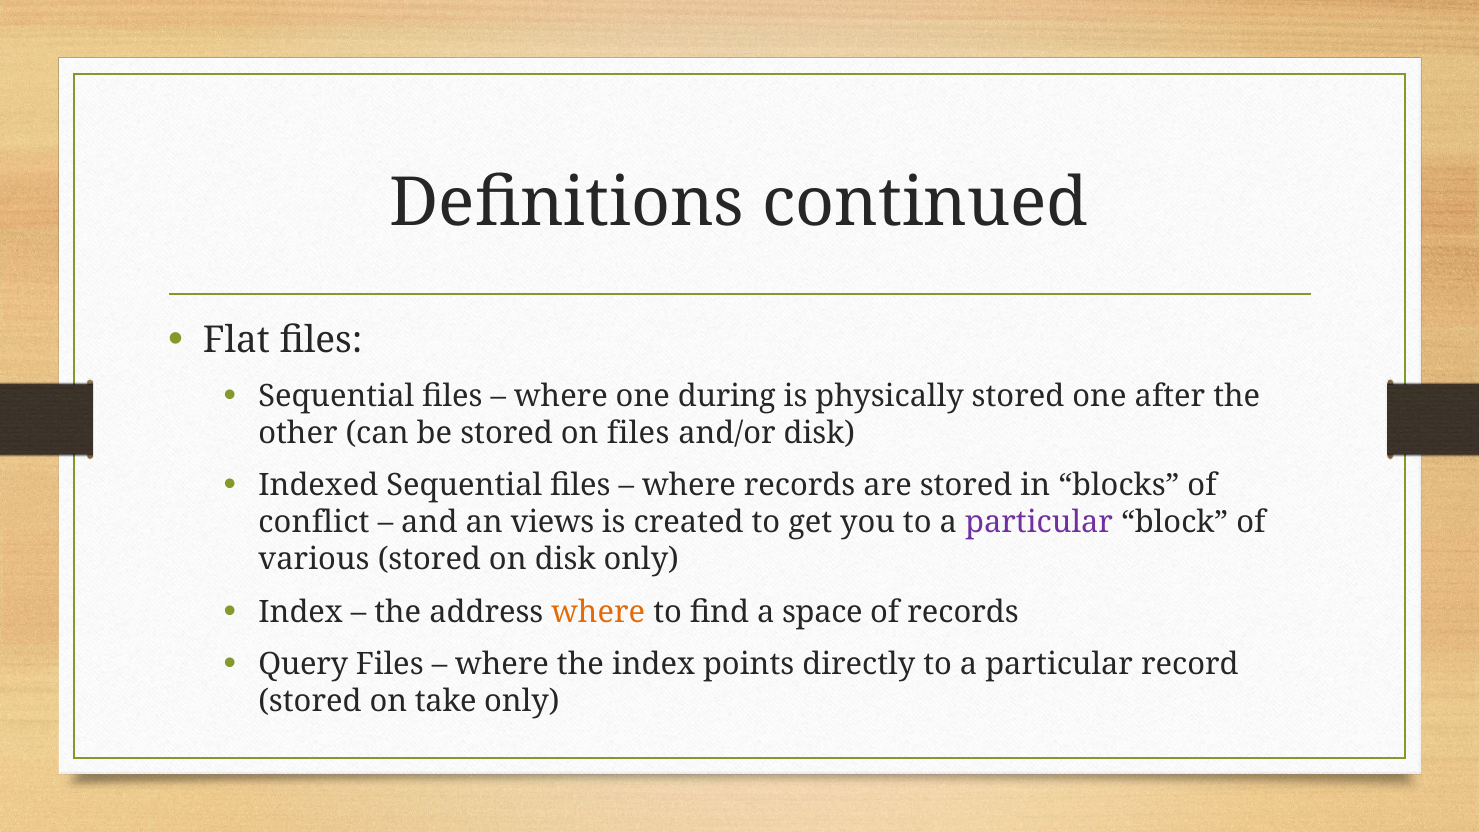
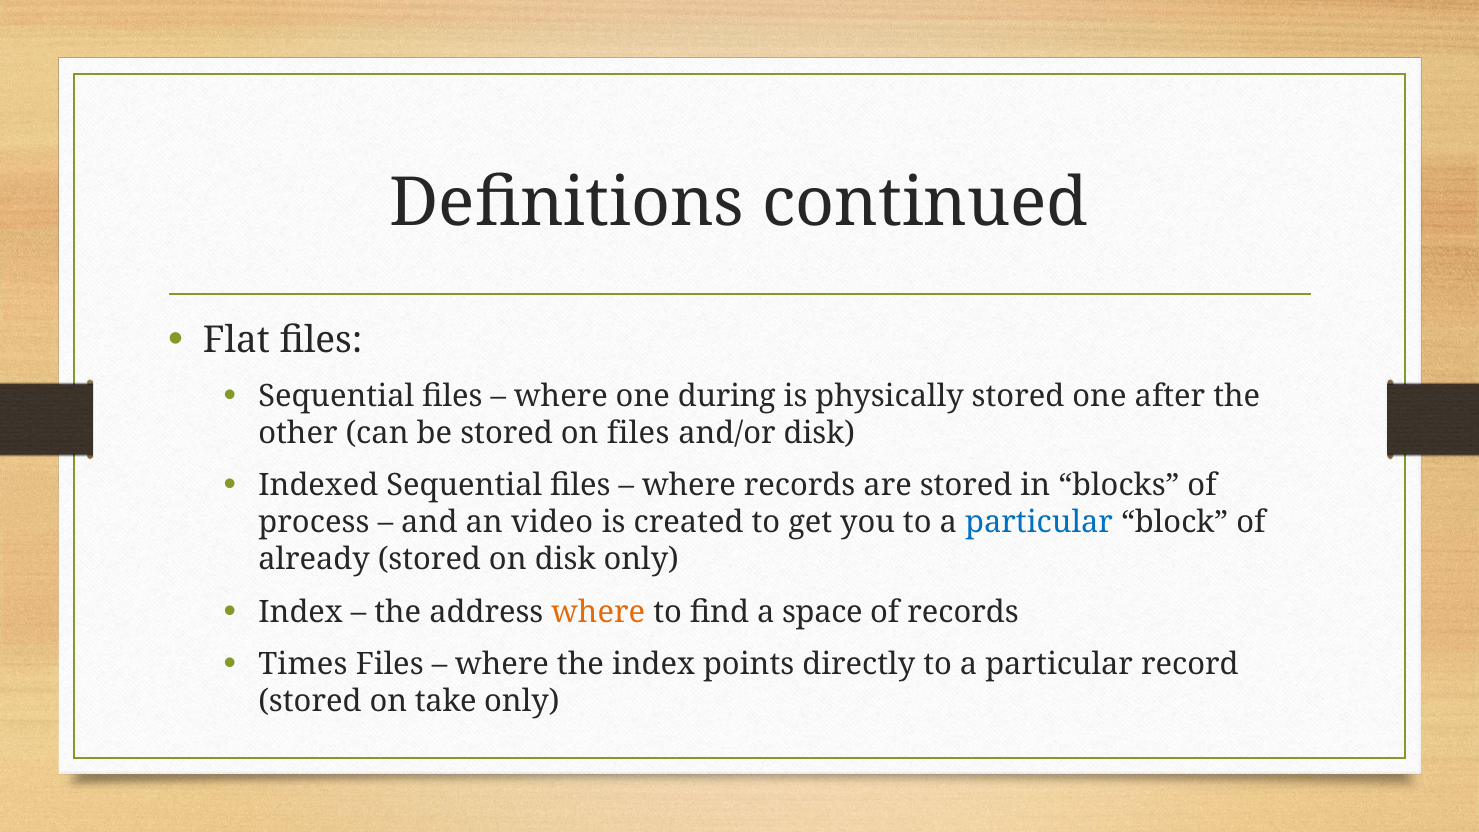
conflict: conflict -> process (314, 523)
views: views -> video (552, 523)
particular colour: purple -> blue (1039, 523)
various: various -> already (314, 560)
Query: Query -> Times (303, 664)
